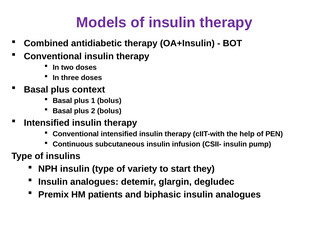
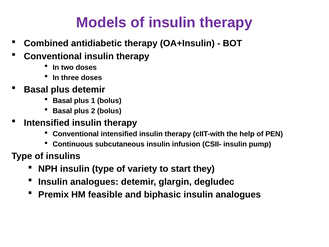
plus context: context -> detemir (89, 89)
patients: patients -> feasible (105, 194)
